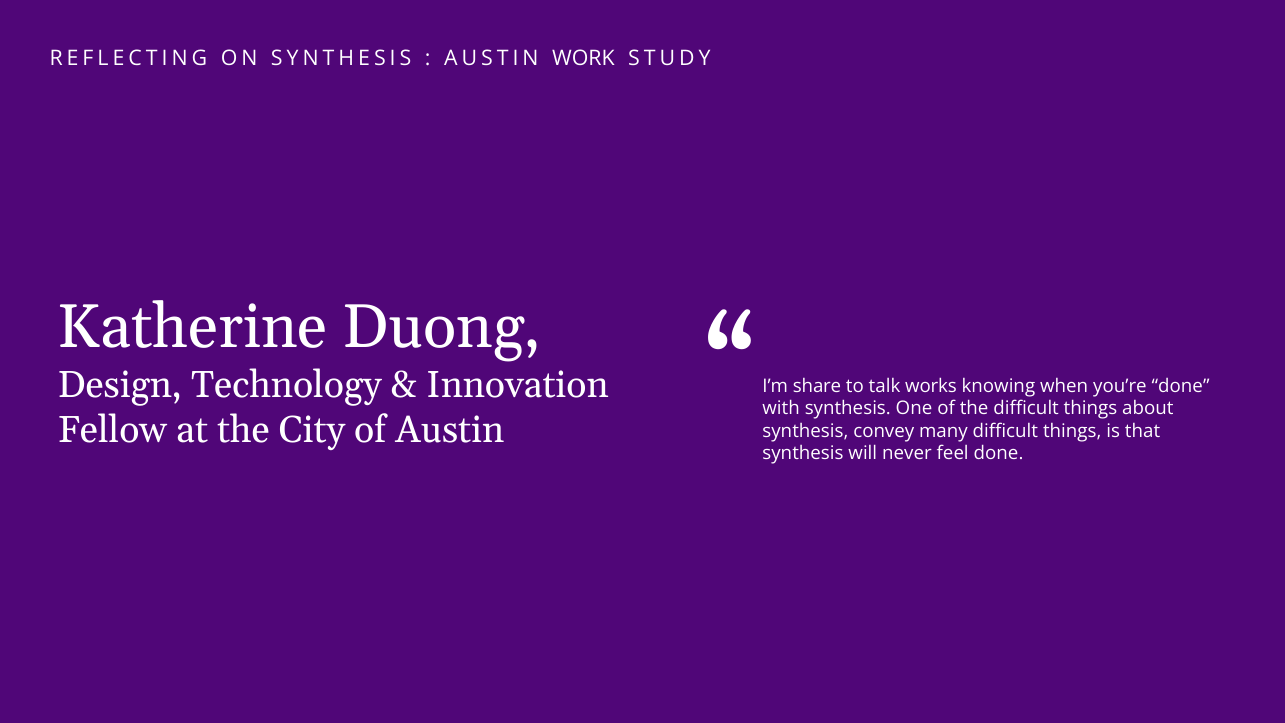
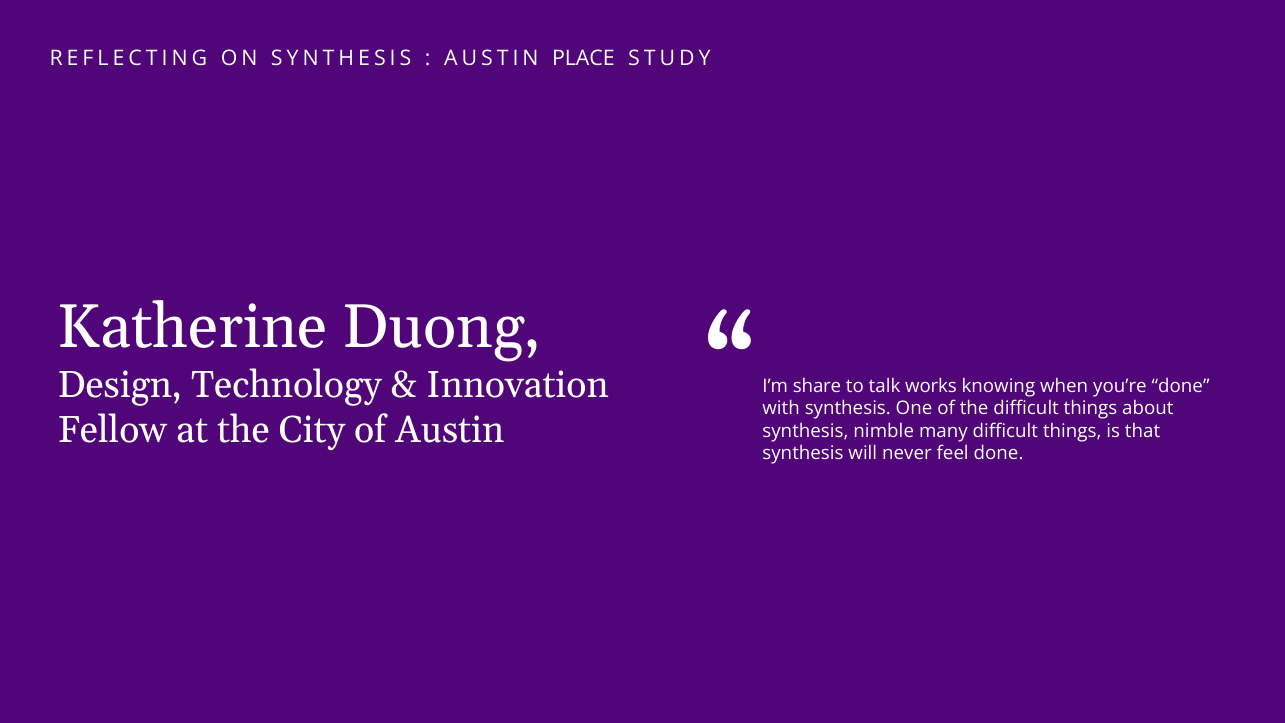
WORK: WORK -> PLACE (583, 59)
convey: convey -> nimble (884, 431)
